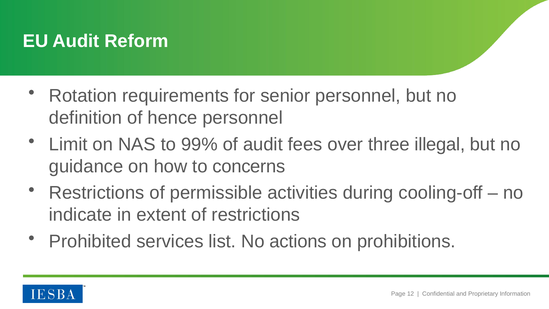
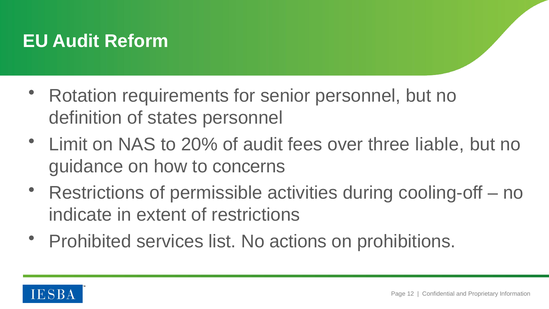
hence: hence -> states (172, 118)
99%: 99% -> 20% (199, 144)
illegal: illegal -> liable (440, 144)
